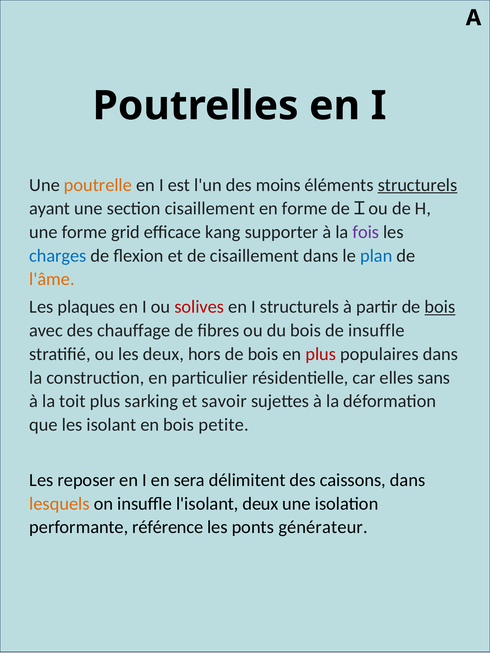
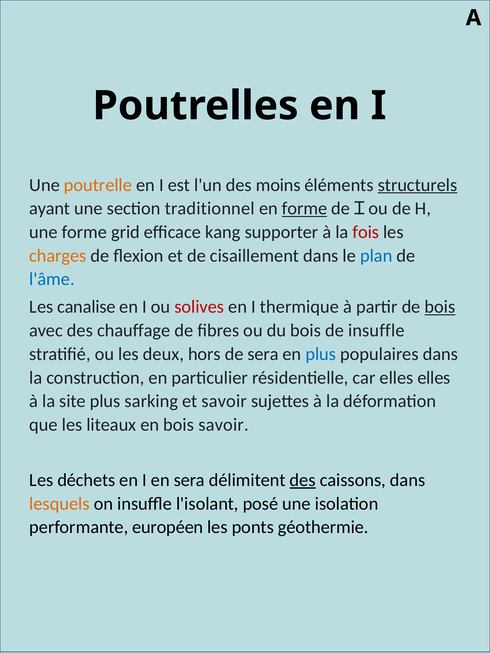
section cisaillement: cisaillement -> traditionnel (210, 209)
forme underline: none -> present (305, 209)
fois colour: purple -> red (366, 232)
charges colour: blue -> orange (58, 256)
l'âme colour: orange -> blue (52, 279)
plaques: plaques -> canalise (86, 307)
I structurels: structurels -> thermique (299, 307)
bois: bois -> sera (263, 354)
plus colour: red -> blue (321, 354)
elles sans: sans -> elles (434, 378)
toit: toit -> site (73, 401)
isolant: isolant -> liteaux (111, 425)
bois petite: petite -> savoir (224, 425)
reposer: reposer -> déchets (86, 480)
des underline: none -> present (303, 480)
l'isolant deux: deux -> posé (260, 504)
référence: référence -> européen (168, 527)
générateur: générateur -> géothermie (323, 527)
